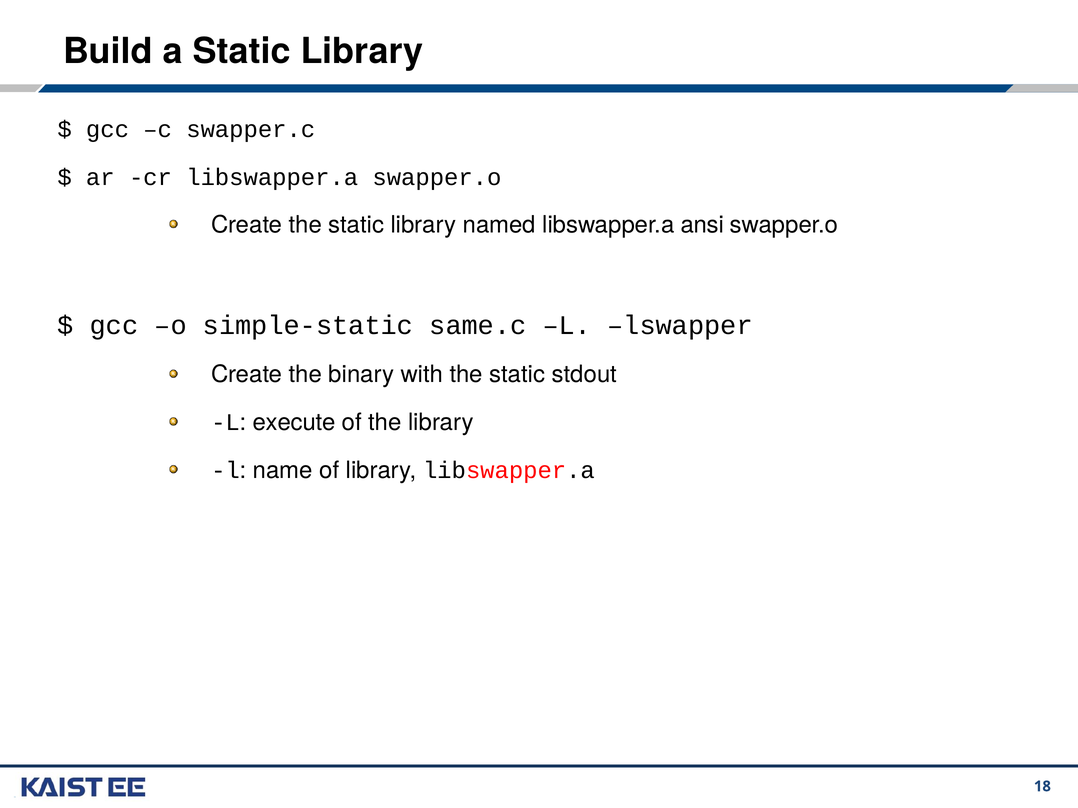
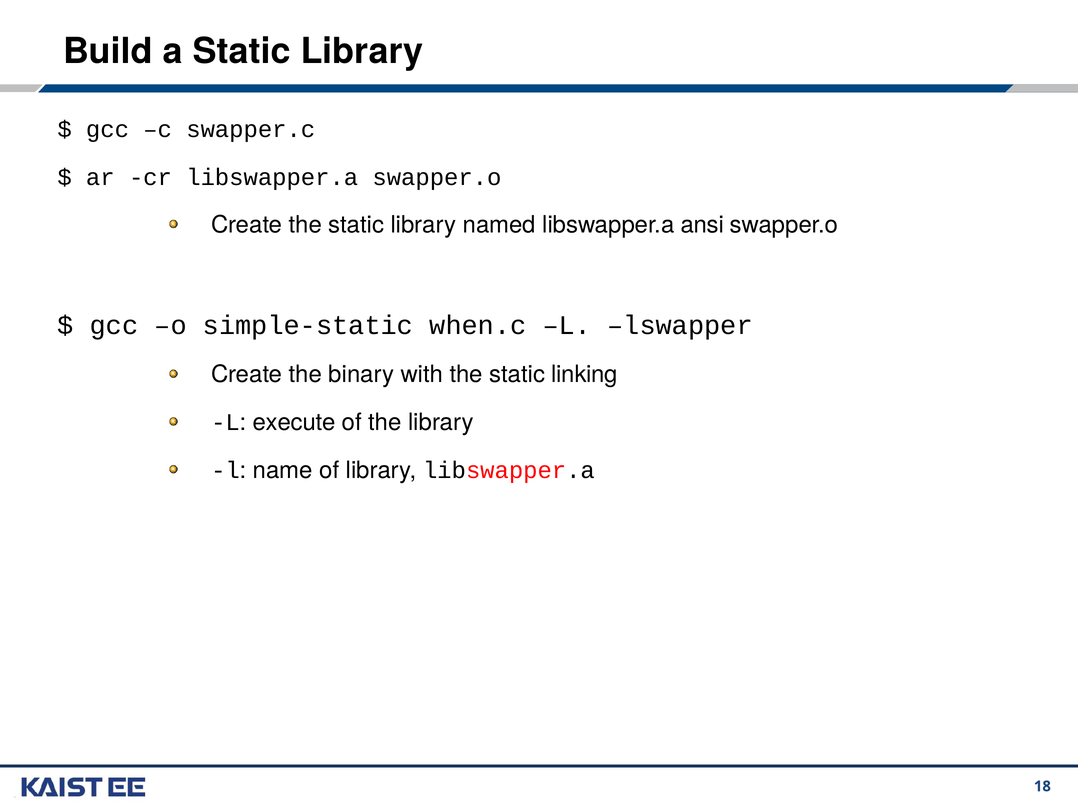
same.c: same.c -> when.c (478, 325)
stdout: stdout -> linking (584, 375)
